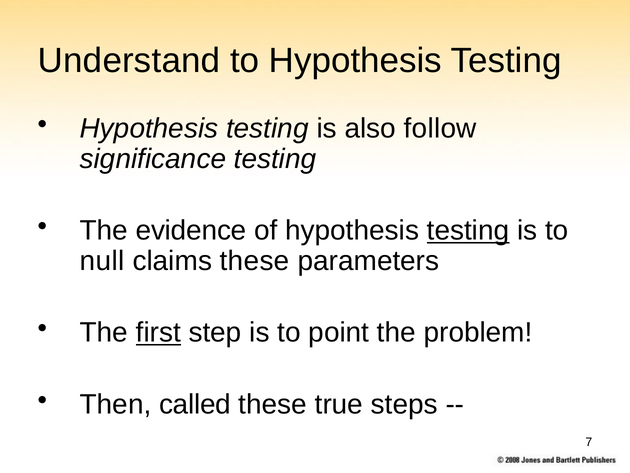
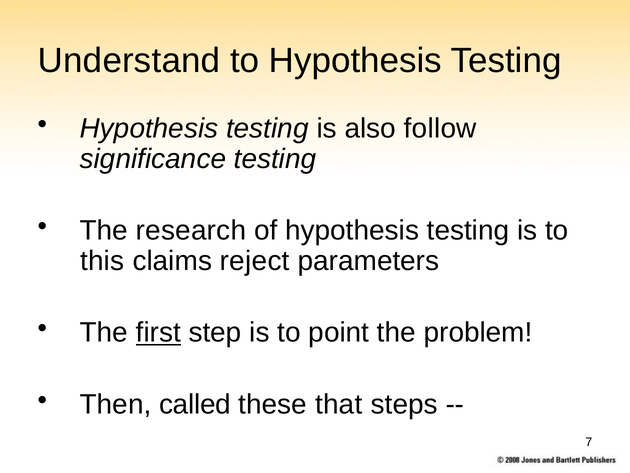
evidence: evidence -> research (191, 230)
testing underline: present -> none (468, 230)
null: null -> this (102, 261)
claims these: these -> reject (255, 261)
true: true -> that (339, 404)
